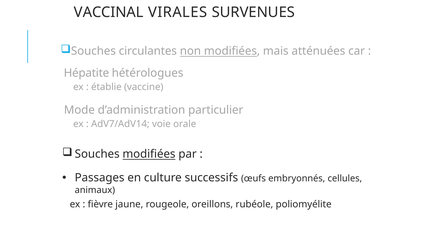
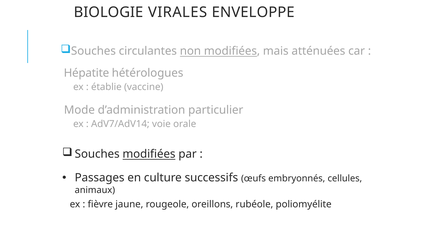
VACCINAL: VACCINAL -> BIOLOGIE (109, 12)
SURVENUES: SURVENUES -> ENVELOPPE (253, 12)
